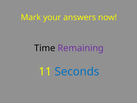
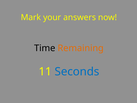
Remaining colour: purple -> orange (81, 48)
